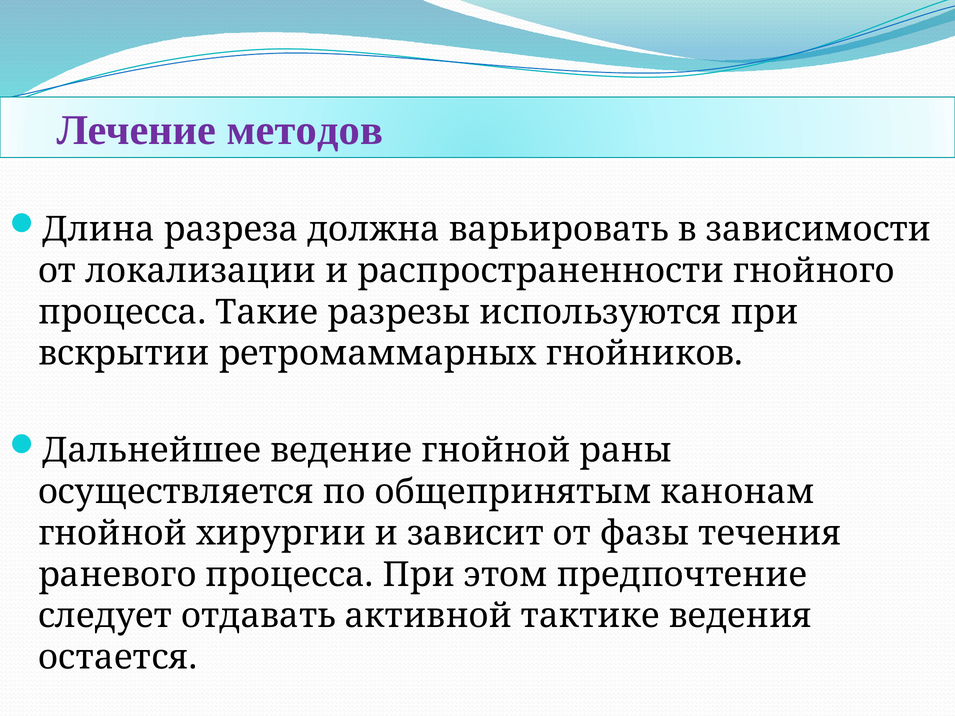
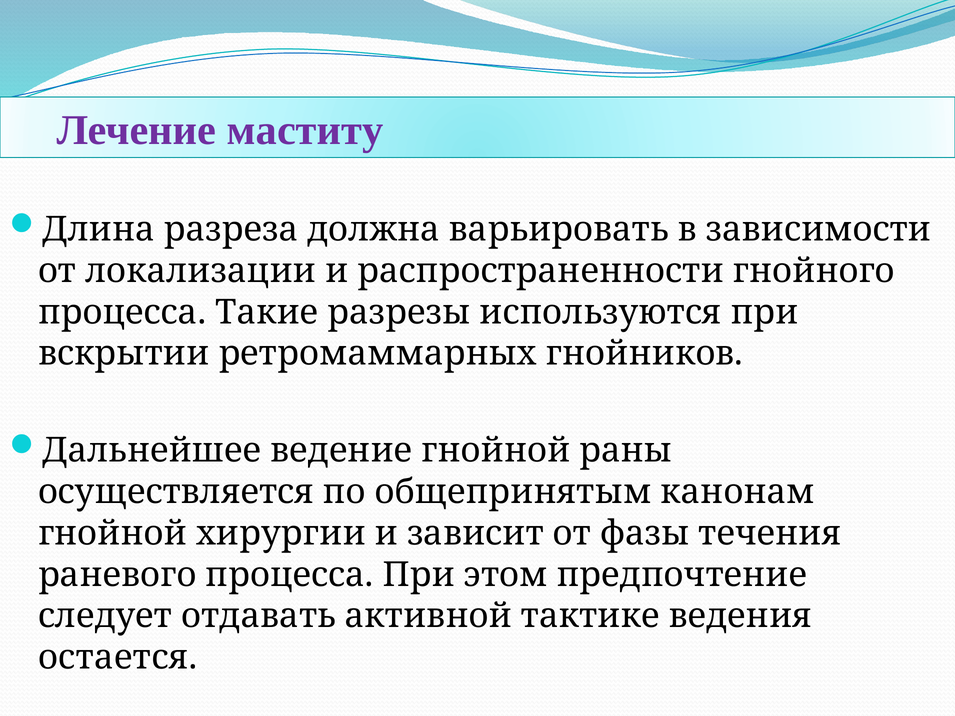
методов: методов -> маститу (305, 130)
